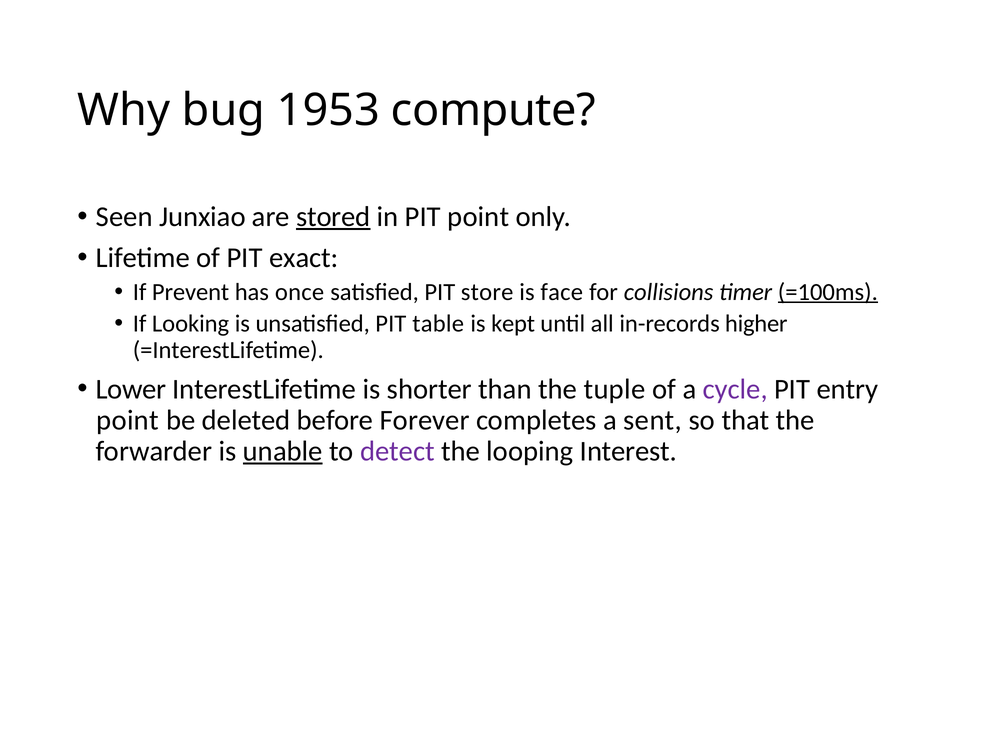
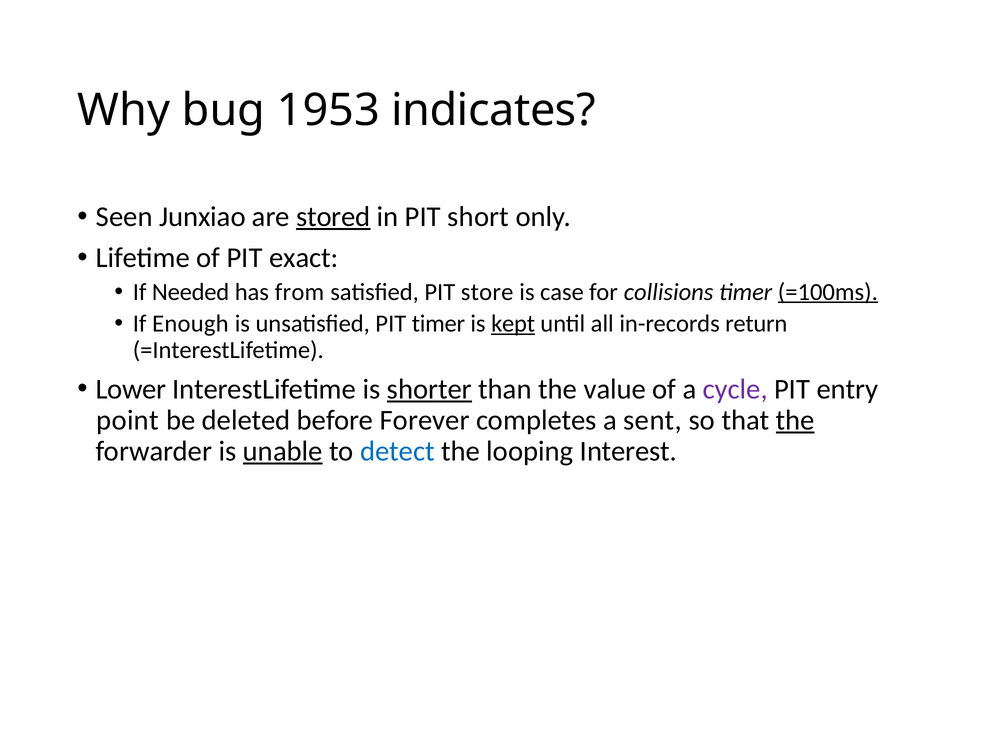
compute: compute -> indicates (493, 110)
PIT point: point -> short (478, 217)
Prevent: Prevent -> Needed (191, 292)
once: once -> from (300, 292)
face: face -> case (562, 292)
Looking: Looking -> Enough (190, 324)
PIT table: table -> timer (438, 324)
kept underline: none -> present (513, 324)
higher: higher -> return (756, 324)
shorter underline: none -> present (429, 389)
tuple: tuple -> value (615, 389)
the underline: none -> present (795, 420)
detect colour: purple -> blue (397, 451)
